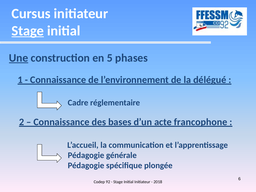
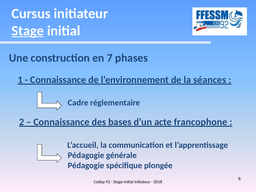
Une underline: present -> none (19, 58)
5: 5 -> 7 (110, 58)
délégué: délégué -> séances (210, 80)
